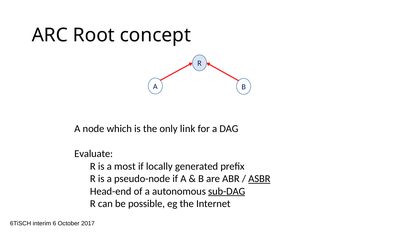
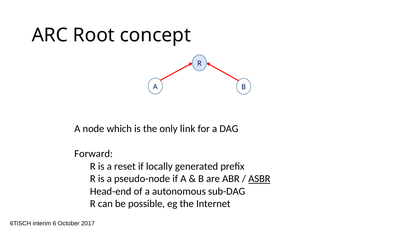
Evaluate: Evaluate -> Forward (94, 153)
most: most -> reset (125, 166)
sub-DAG underline: present -> none (227, 191)
